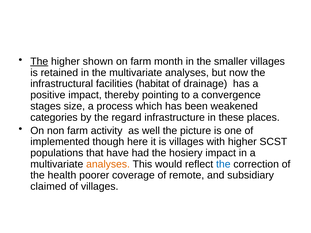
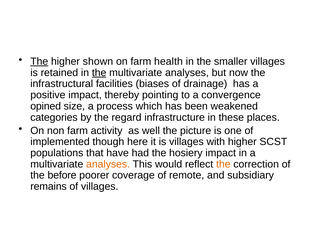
month: month -> health (168, 62)
the underline: none -> present (99, 73)
habitat: habitat -> biases (152, 84)
stages: stages -> opined (46, 106)
the colour: blue -> orange (223, 164)
health: health -> before (62, 176)
claimed: claimed -> remains (49, 187)
